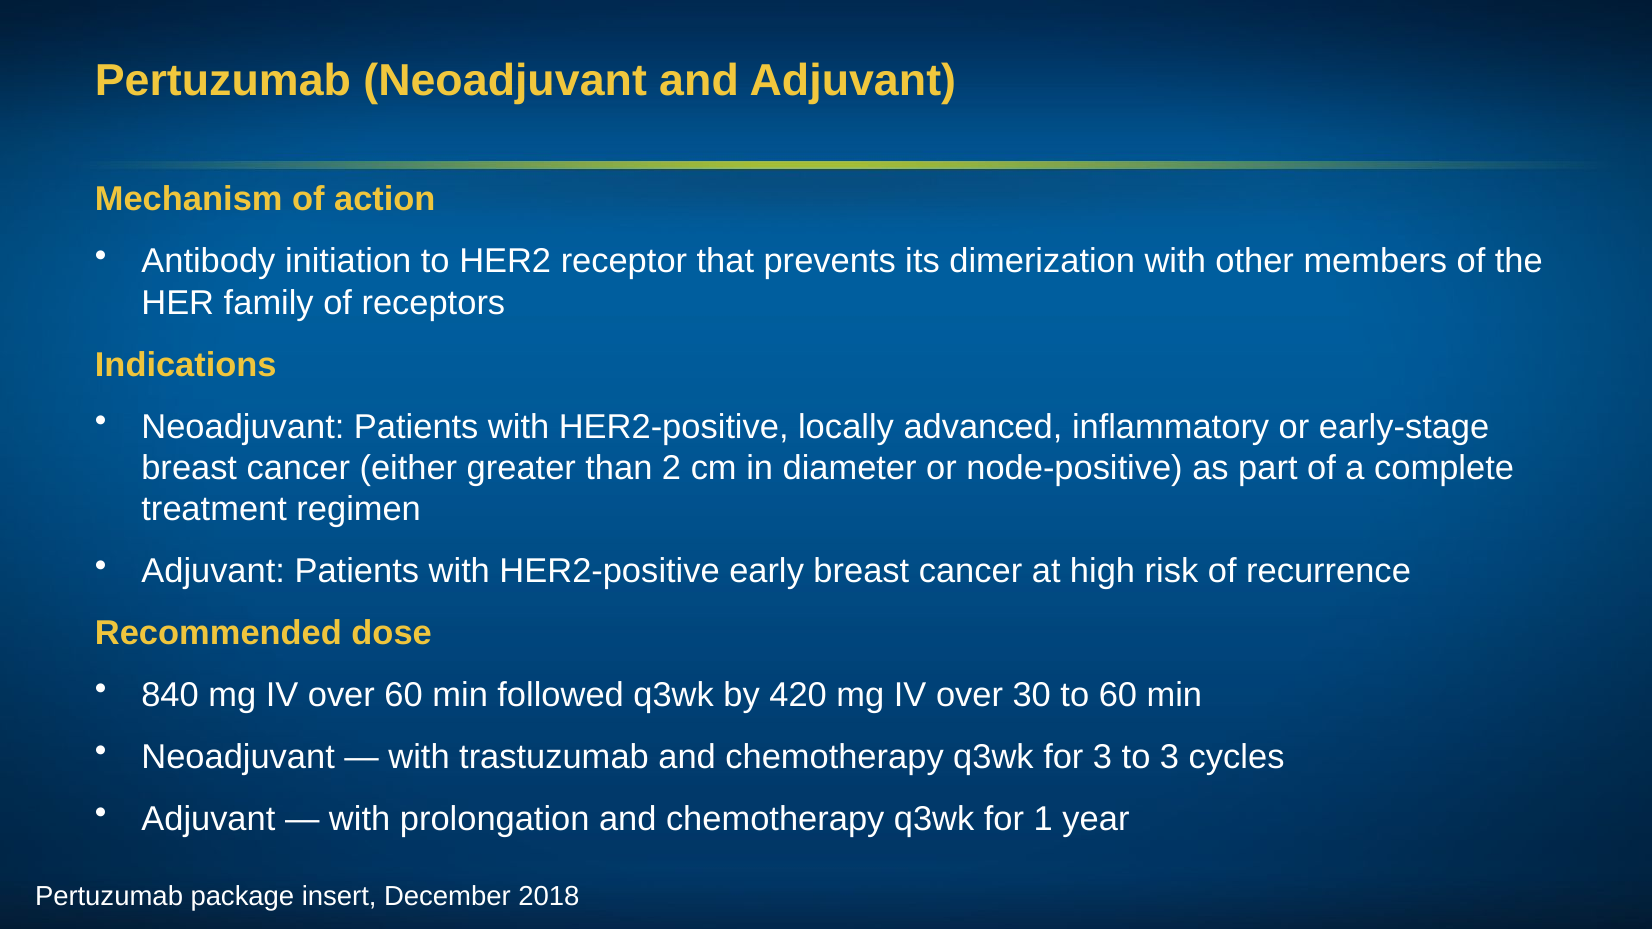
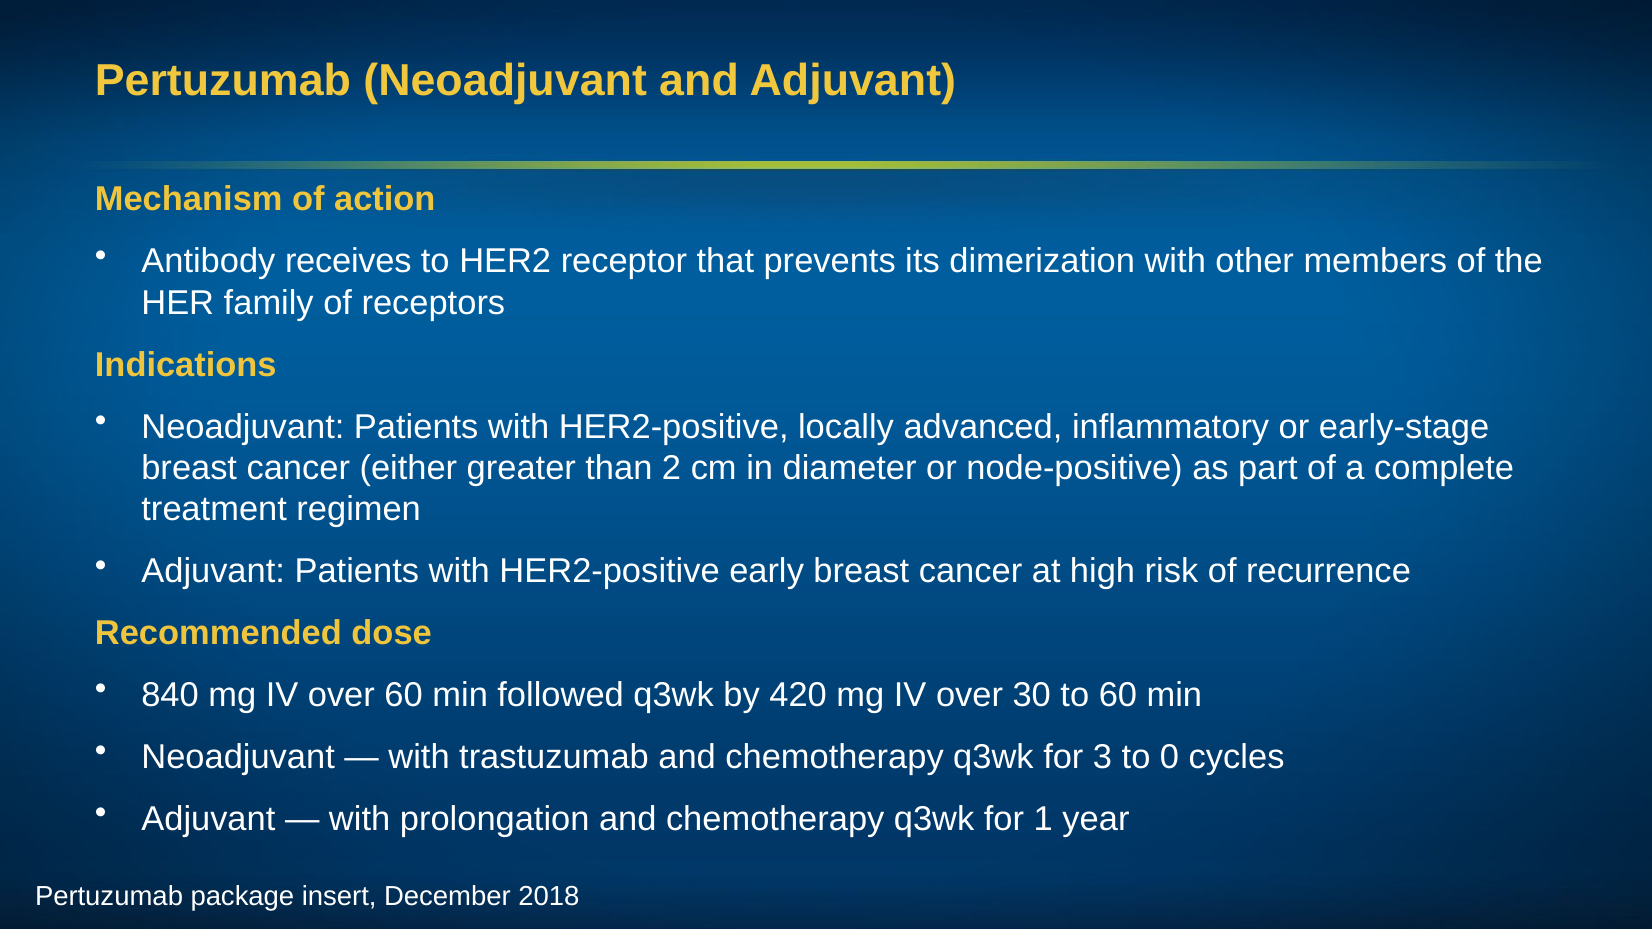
initiation: initiation -> receives (348, 262)
to 3: 3 -> 0 (1170, 757)
